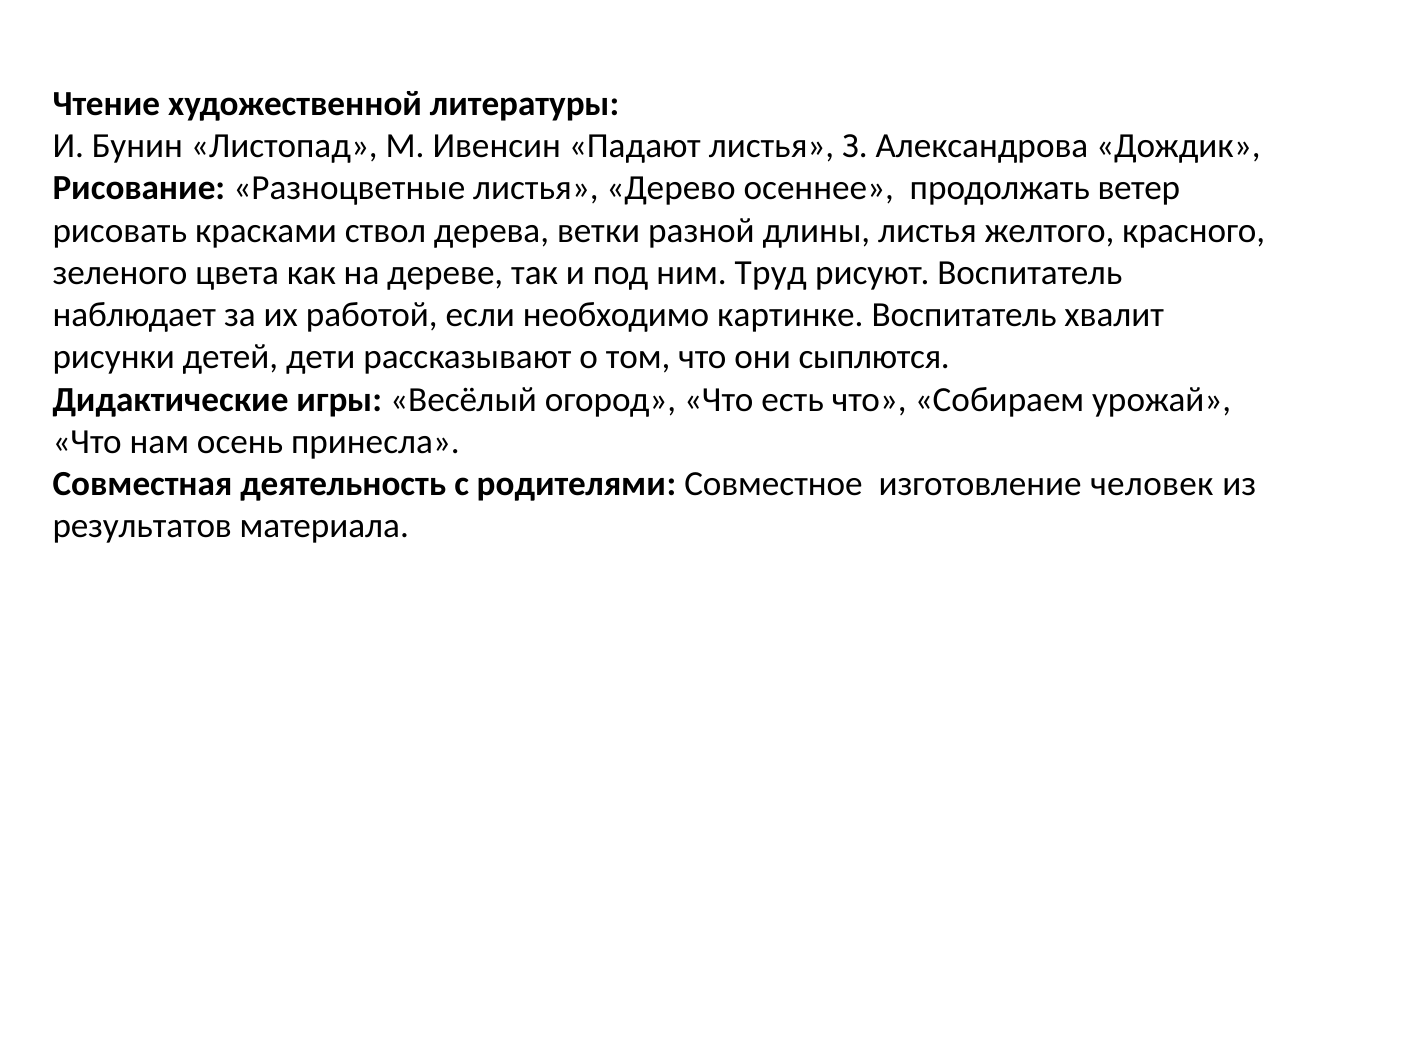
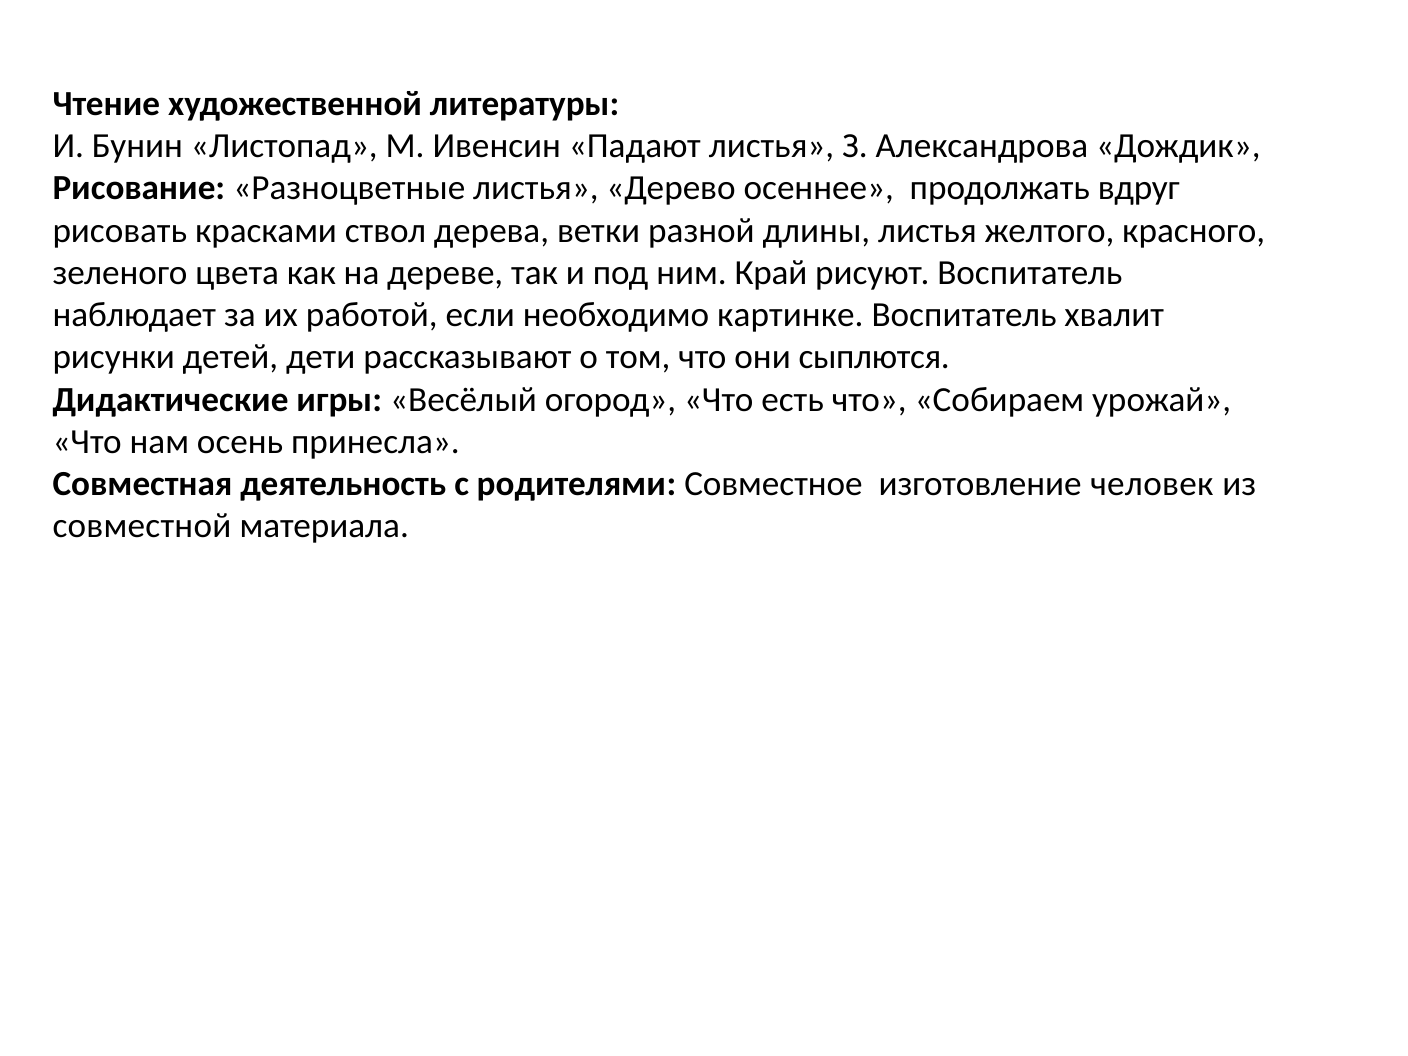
ветер: ветер -> вдруг (1139, 188)
Труд: Труд -> Край (771, 273)
результатов: результатов -> совместной (142, 526)
